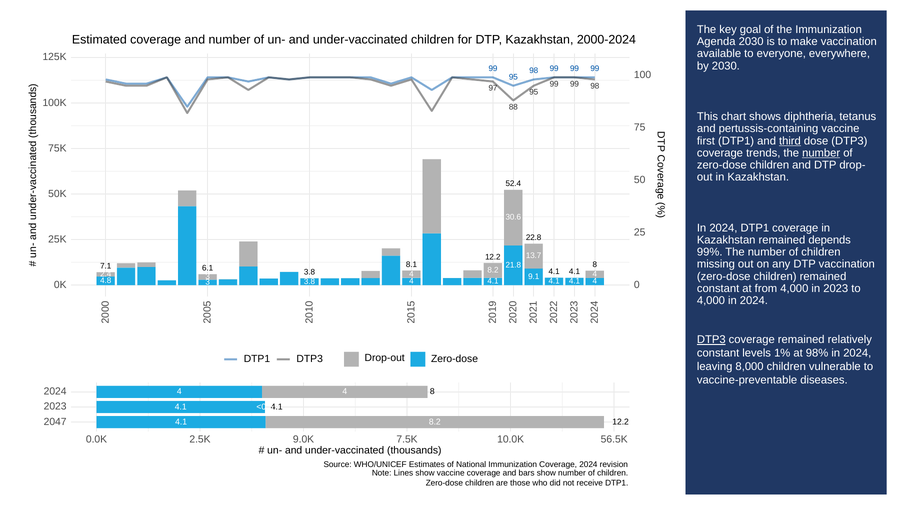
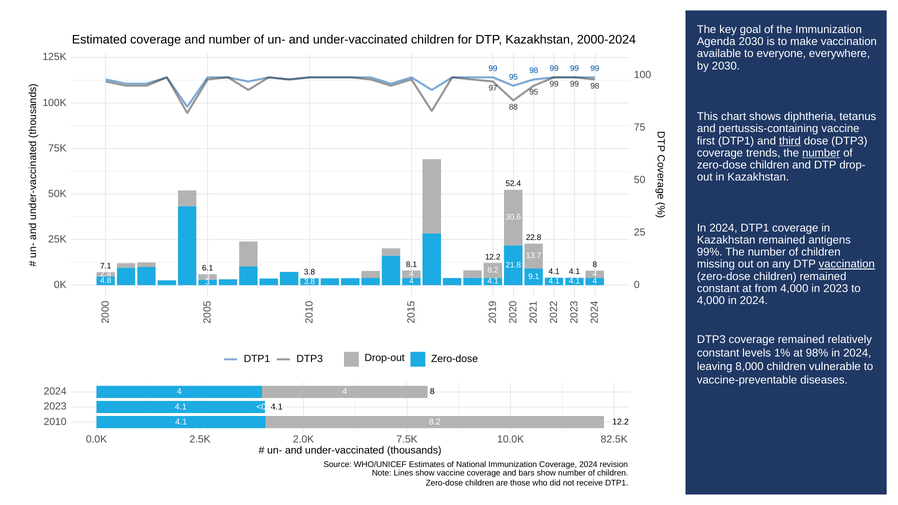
depends: depends -> antigens (830, 240)
vaccination underline: none -> present (847, 264)
DTP3 underline: present -> none (711, 340)
2047: 2047 -> 2010 (55, 422)
9.0K: 9.0K -> 2.0K (304, 439)
56.5K: 56.5K -> 82.5K (614, 439)
